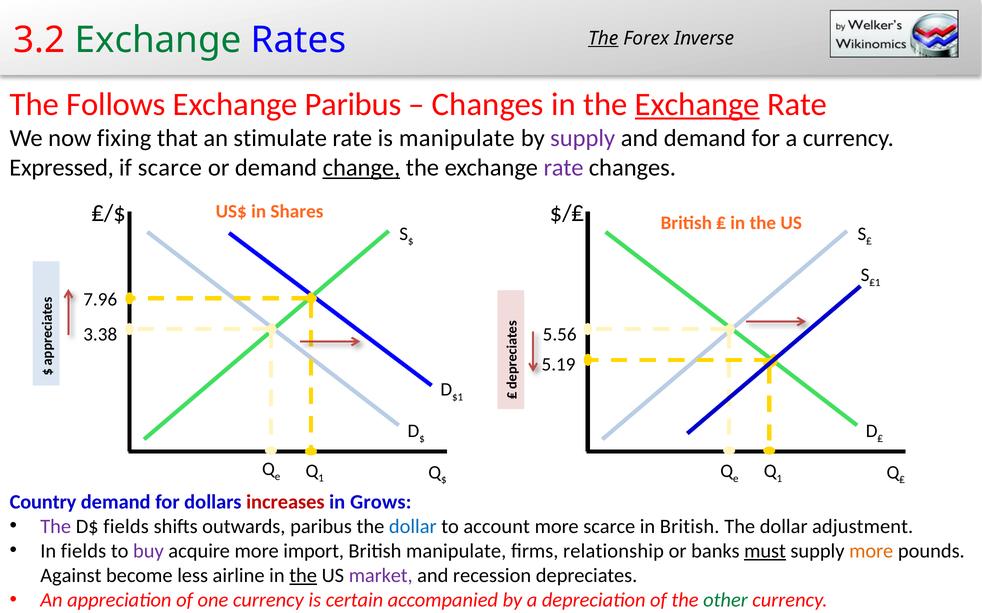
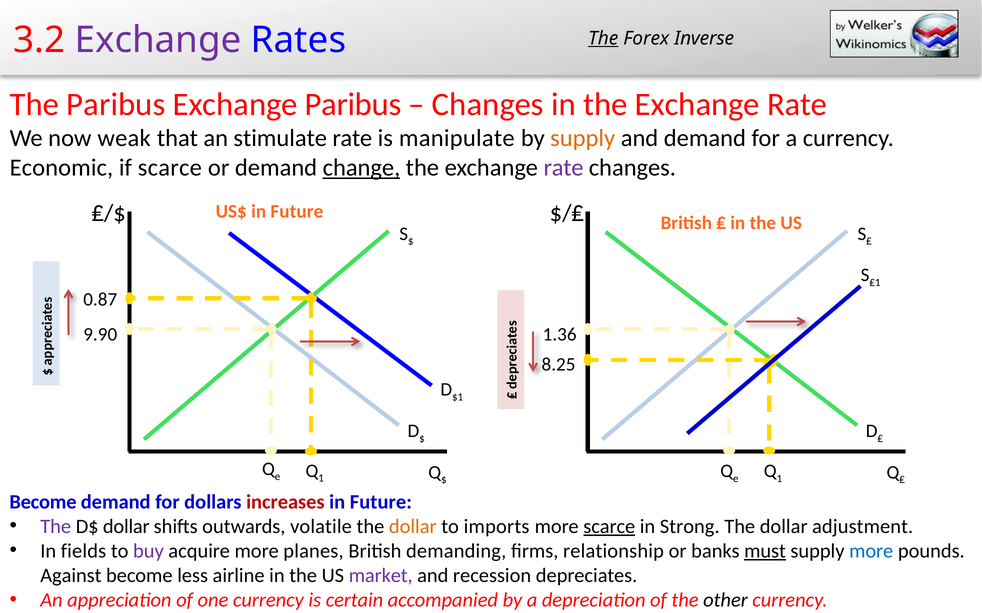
Exchange colour: green -> purple (158, 40)
The Follows: Follows -> Paribus (116, 104)
Exchange underline: present -> none (697, 104)
fixing: fixing -> weak (124, 138)
supply colour: purple -> orange (583, 138)
Expressed: Expressed -> Economic (61, 168)
US$ in Shares: Shares -> Future (297, 212)
7.96: 7.96 -> 0.87 (100, 300)
3.38: 3.38 -> 9.90 (100, 335)
5.56: 5.56 -> 1.36 (560, 335)
5.19: 5.19 -> 8.25 (558, 365)
Country: Country -> Become (43, 502)
Grows: Grows -> Future (381, 502)
D$ fields: fields -> dollar (126, 527)
outwards paribus: paribus -> volatile (321, 527)
dollar colour: blue -> orange (413, 527)
account: account -> imports (497, 527)
scarce underline: none -> present (609, 527)
in British: British -> Strong (690, 527)
import: import -> planes (313, 552)
British manipulate: manipulate -> demanding (456, 552)
more colour: orange -> blue (871, 552)
the underline: present -> none (303, 576)
other colour: green -> black (725, 601)
